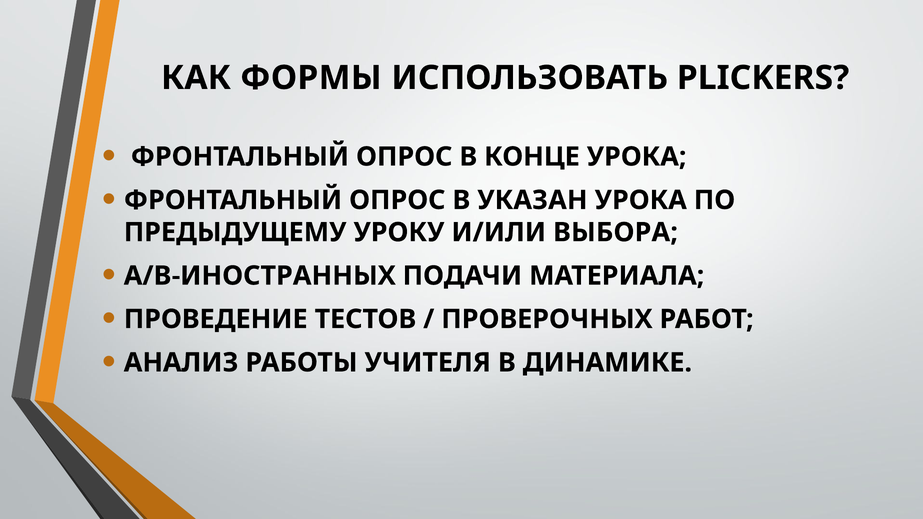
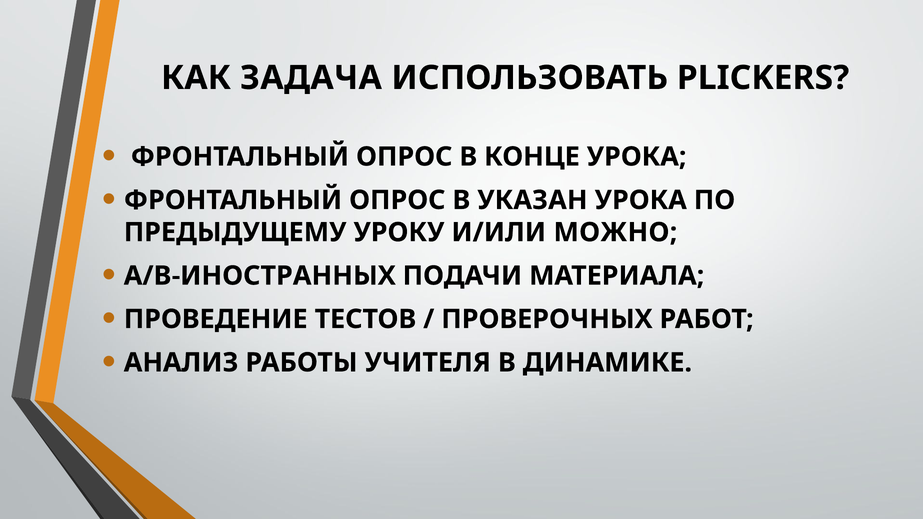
ФОРМЫ: ФОРМЫ -> ЗАДАЧА (311, 78)
ВЫБОРА: ВЫБОРА -> МОЖНО (615, 232)
